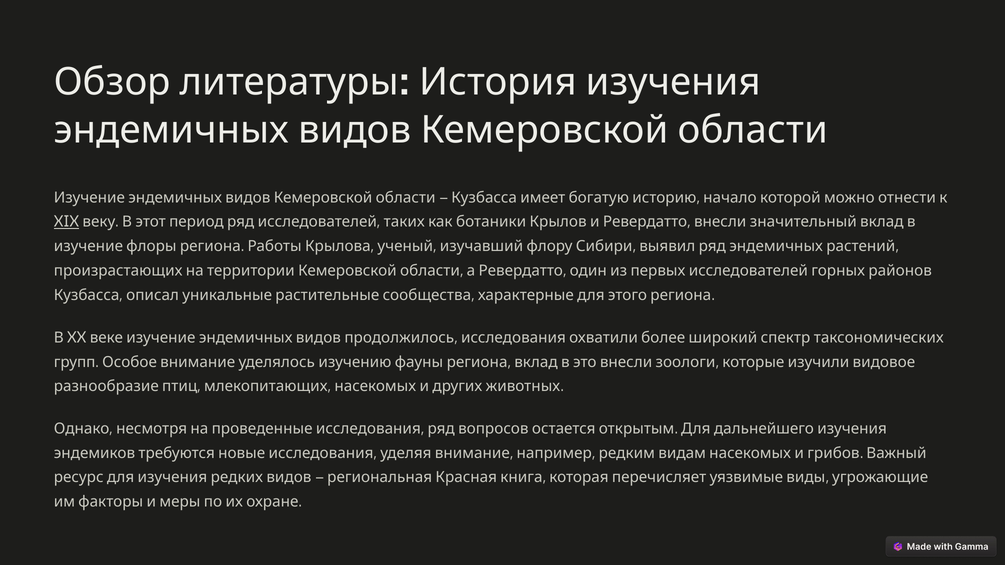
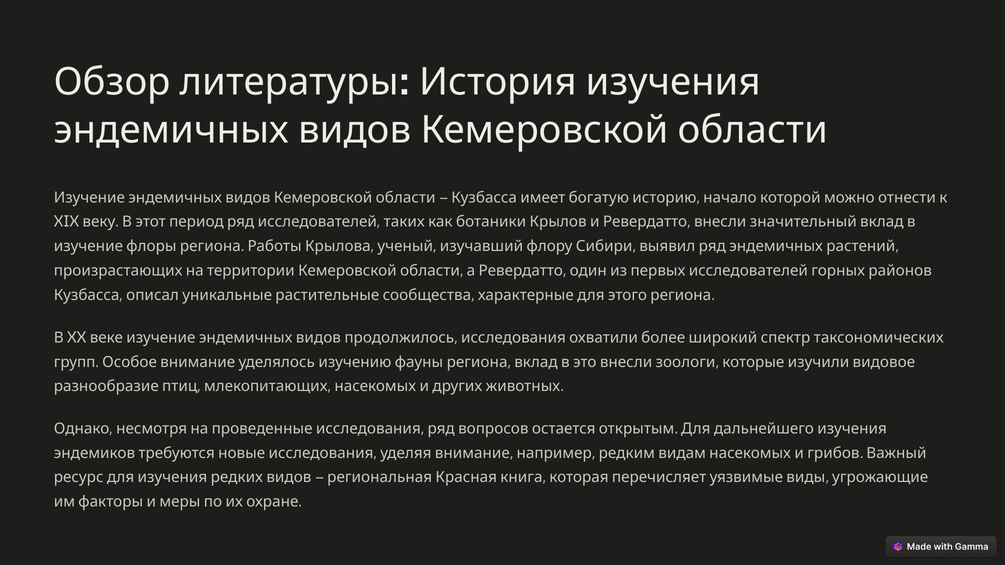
XIX underline: present -> none (66, 222)
